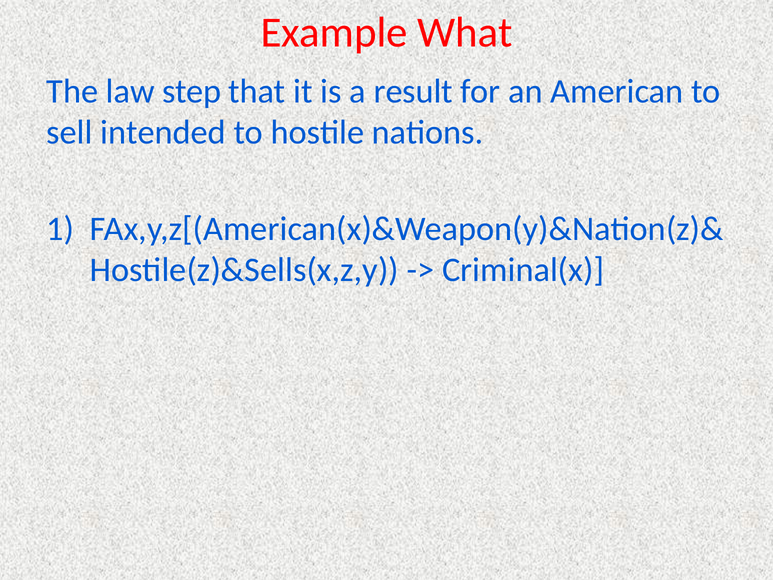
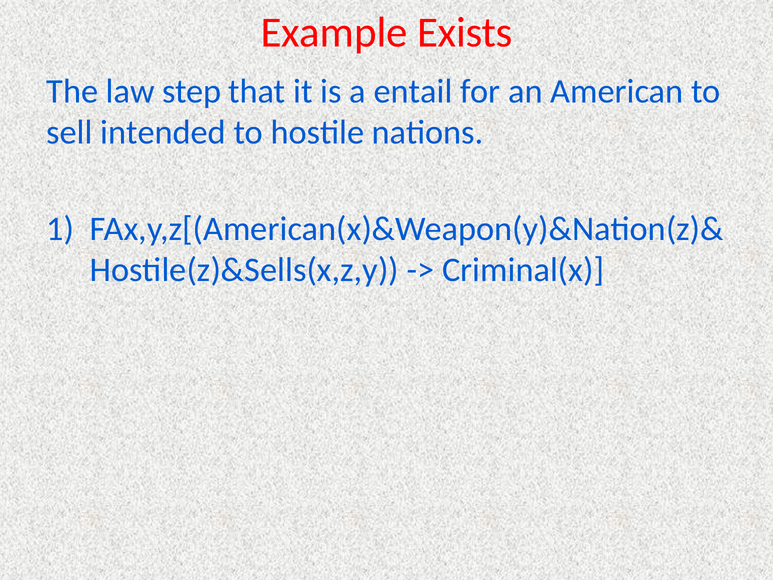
What: What -> Exists (465, 33)
result: result -> entail (413, 91)
